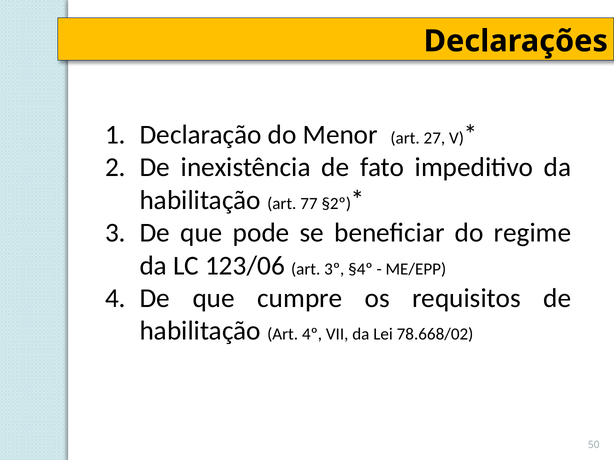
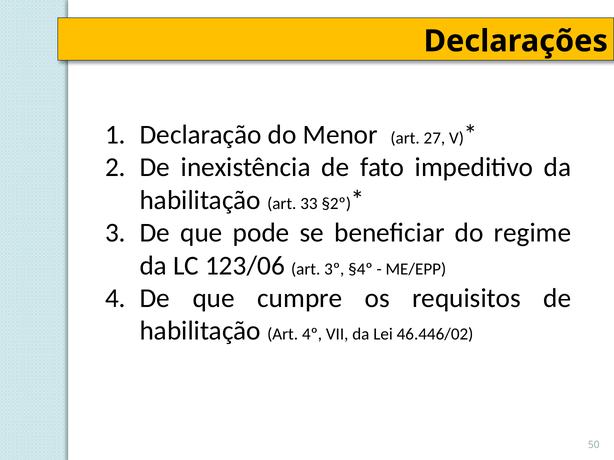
77: 77 -> 33 (309, 204)
78.668/02: 78.668/02 -> 46.446/02 (435, 335)
